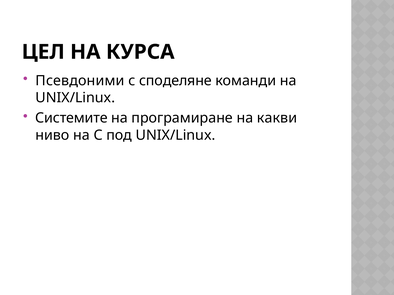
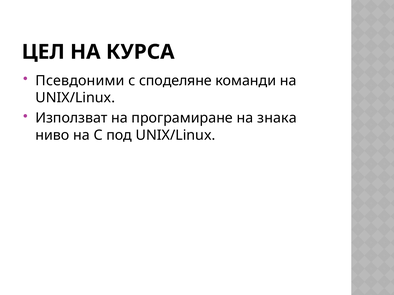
Системите: Системите -> Използват (71, 118)
какви: какви -> знака (277, 118)
